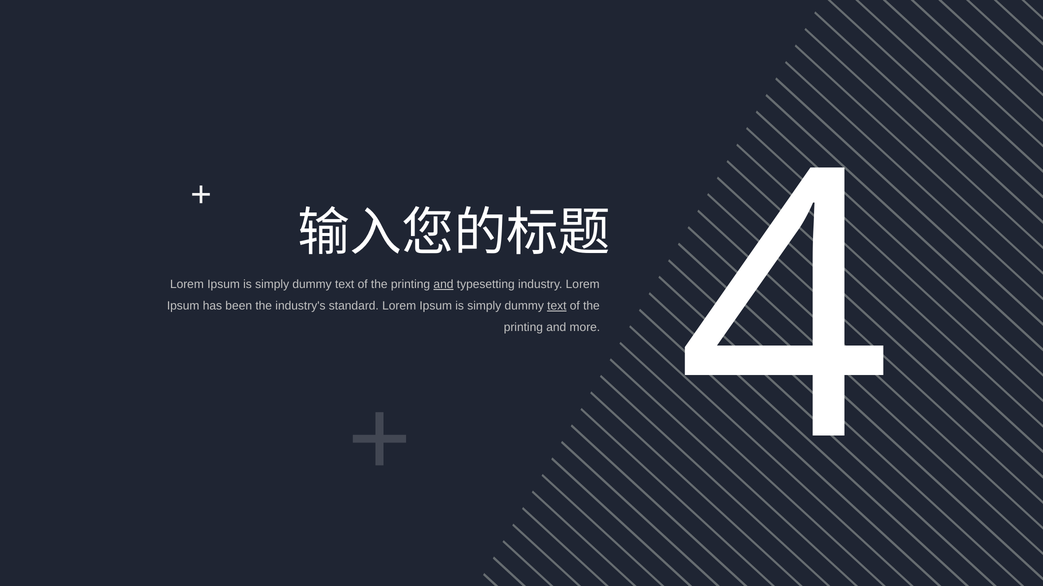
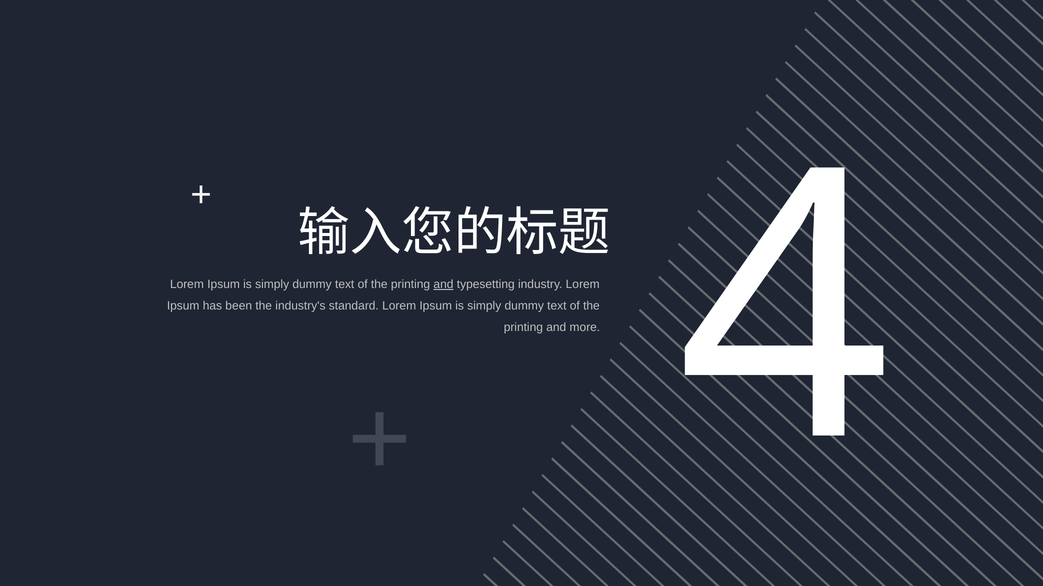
text underline: present -> none (557, 306)
